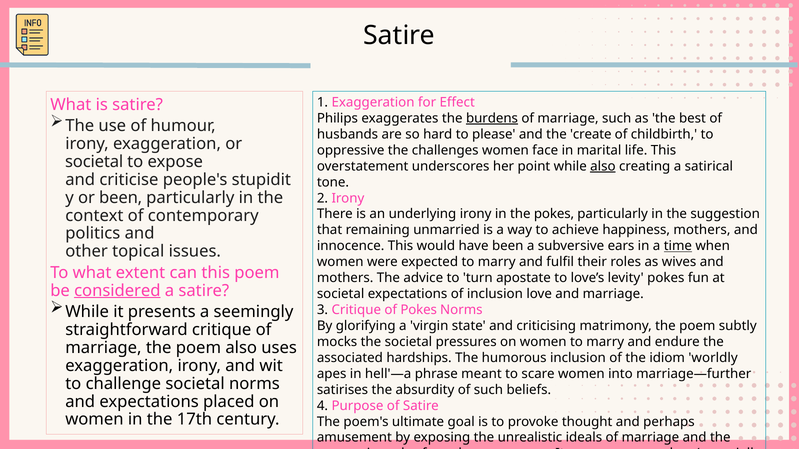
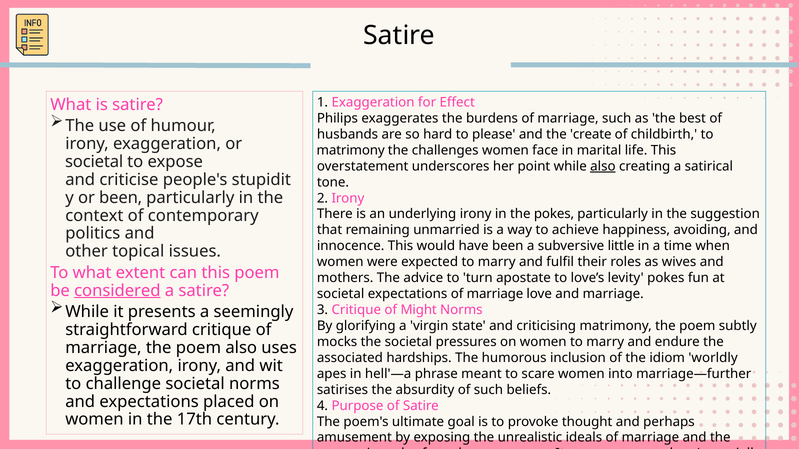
burdens underline: present -> none (492, 118)
oppressive: oppressive -> matrimony (351, 150)
happiness mothers: mothers -> avoiding (702, 230)
ears: ears -> little (621, 246)
time underline: present -> none (678, 246)
expectations of inclusion: inclusion -> marriage (495, 294)
of Pokes: Pokes -> Might (419, 310)
